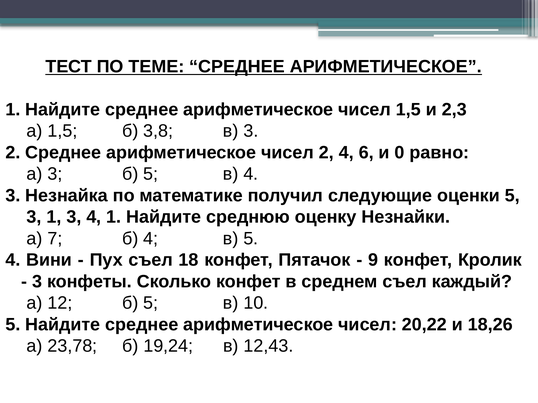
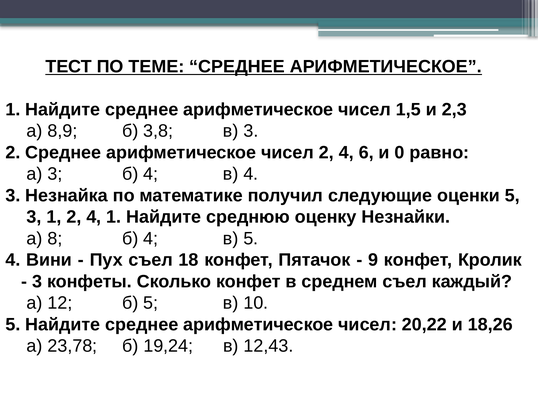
а 1,5: 1,5 -> 8,9 (62, 131)
3 б 5: 5 -> 4 (151, 174)
1 3: 3 -> 2 (74, 217)
7: 7 -> 8 (55, 239)
